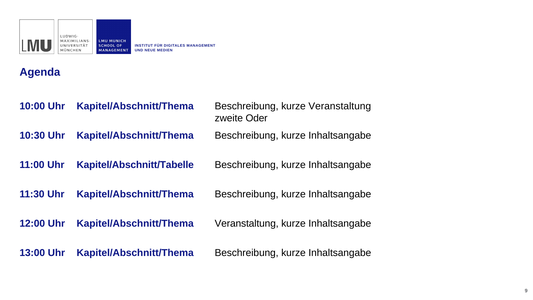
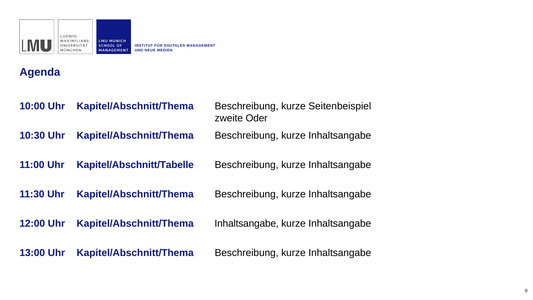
kurze Veranstaltung: Veranstaltung -> Seitenbeispiel (340, 106)
Kapitel/Abschnitt/Thema Veranstaltung: Veranstaltung -> Inhaltsangabe (247, 223)
